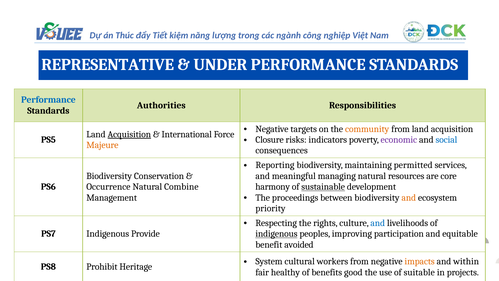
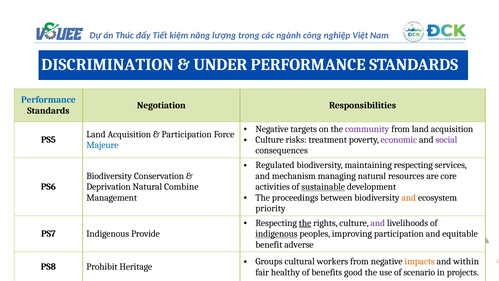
REPRESENTATIVE: REPRESENTATIVE -> DISCRIMINATION (108, 65)
Authorities: Authorities -> Negotiation (161, 105)
community colour: orange -> purple (367, 129)
Acquisition underline: present -> none (129, 134)
International: International -> Participation (187, 134)
Closure: Closure -> Culture (270, 140)
indicators: indicators -> treatment (328, 140)
social colour: blue -> purple (446, 140)
Majeure colour: orange -> blue (102, 145)
Reporting: Reporting -> Regulated (275, 165)
maintaining permitted: permitted -> respecting (413, 165)
meaningful: meaningful -> mechanism (294, 176)
Occurrence: Occurrence -> Deprivation (109, 187)
harmony: harmony -> activities (273, 187)
the underline: none -> present (305, 223)
and colour: blue -> purple (378, 223)
avoided: avoided -> adverse (299, 244)
System: System -> Groups (269, 261)
suitable: suitable -> scenario (419, 272)
